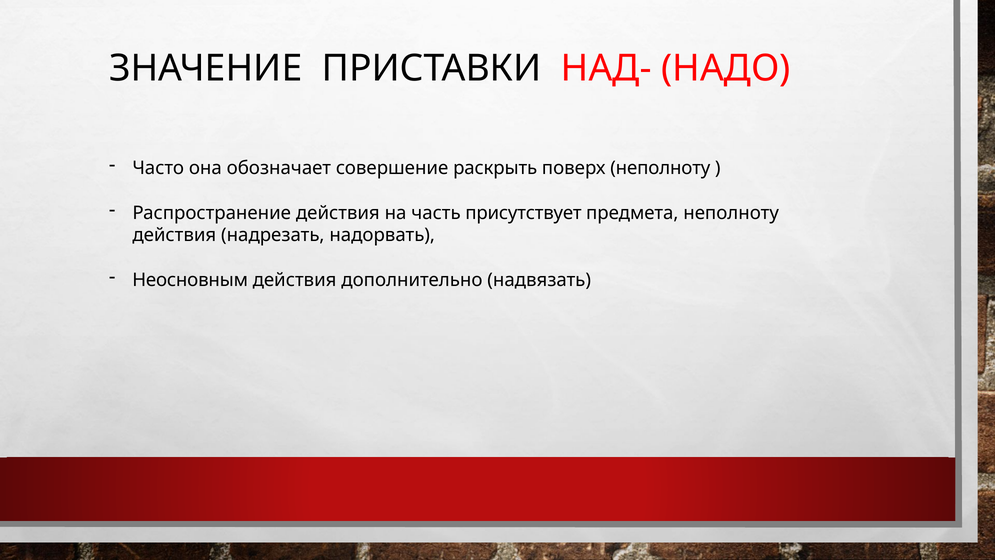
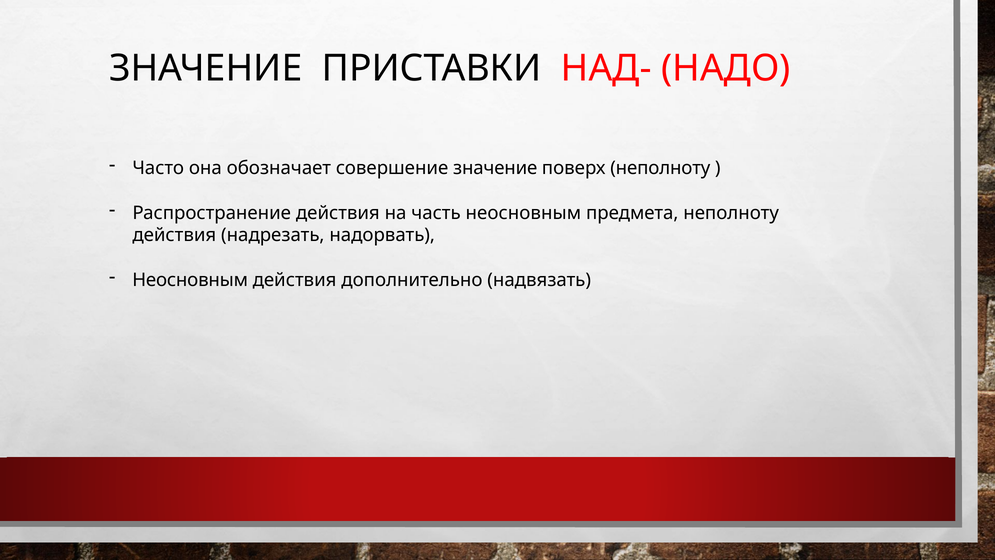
совершение раскрыть: раскрыть -> значение (495, 168)
часть присутствует: присутствует -> неосновным (523, 213)
